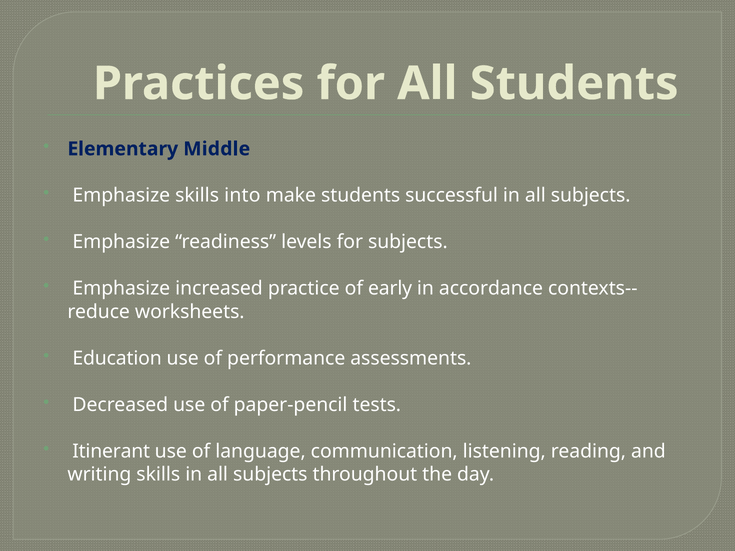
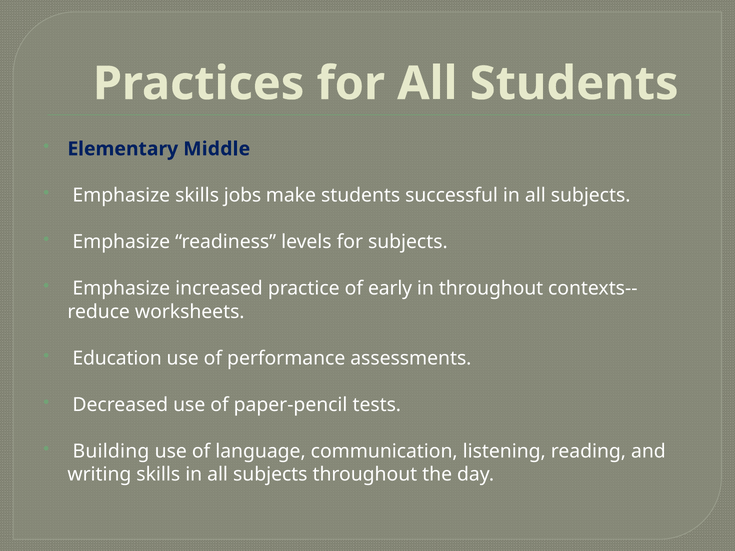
into: into -> jobs (243, 195)
in accordance: accordance -> throughout (491, 289)
Itinerant: Itinerant -> Building (111, 451)
